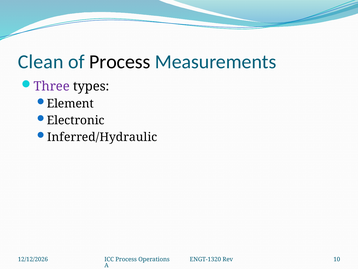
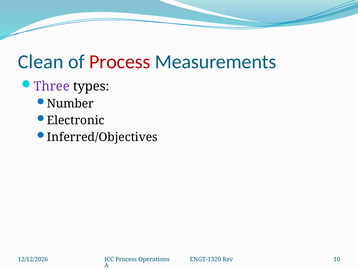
Process colour: black -> red (120, 62)
Element: Element -> Number (70, 103)
Inferred/Hydraulic: Inferred/Hydraulic -> Inferred/Objectives (102, 137)
